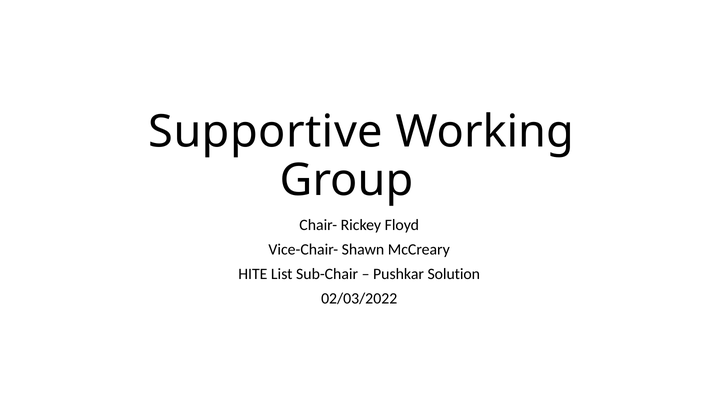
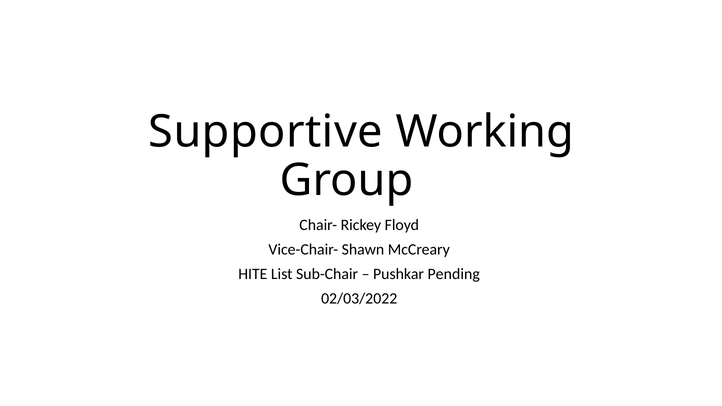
Solution: Solution -> Pending (454, 274)
